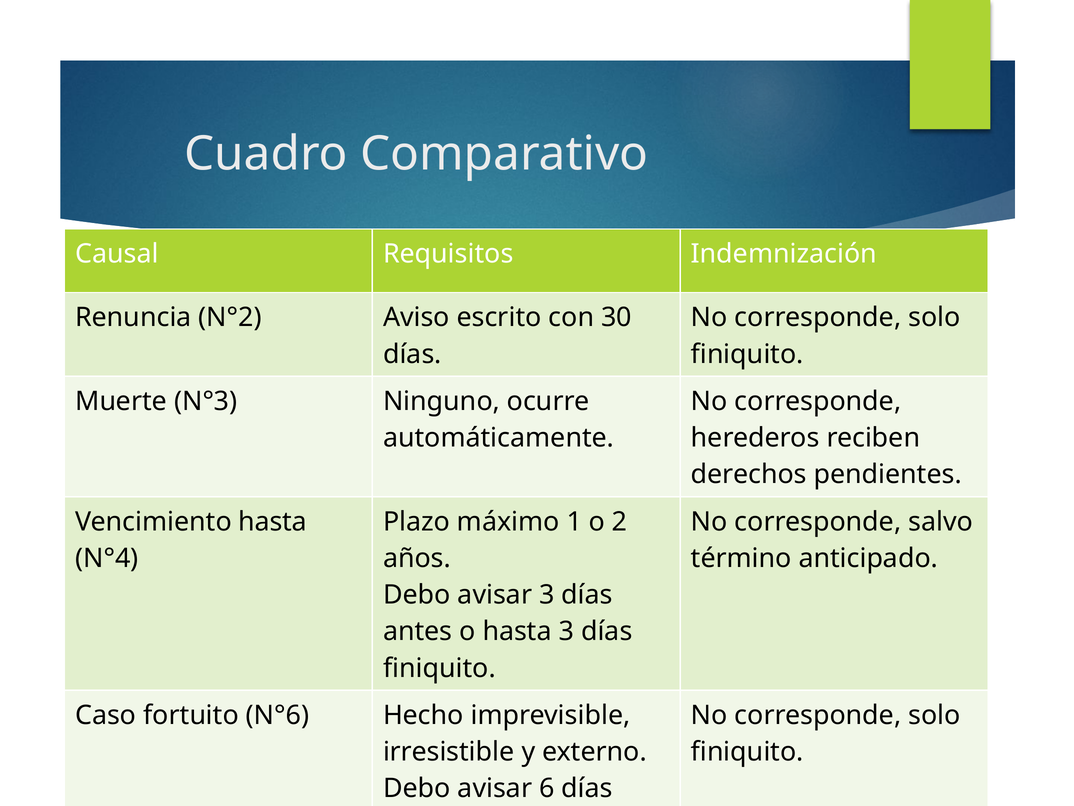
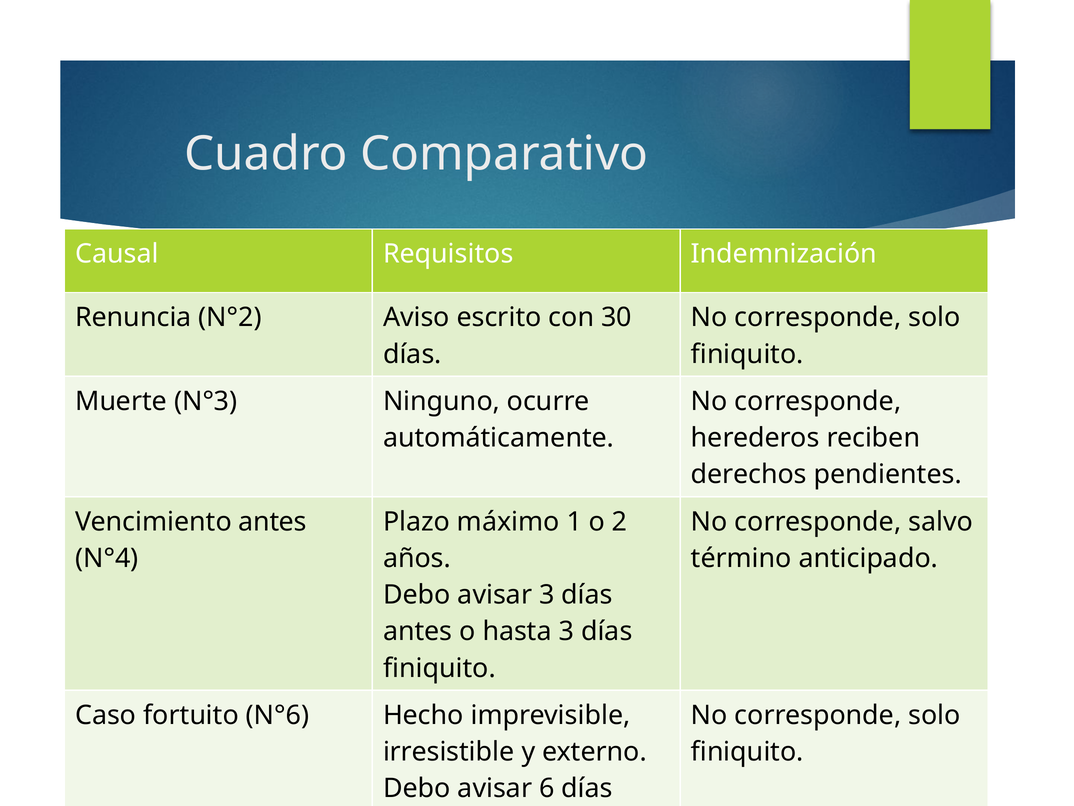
Vencimiento hasta: hasta -> antes (273, 522)
